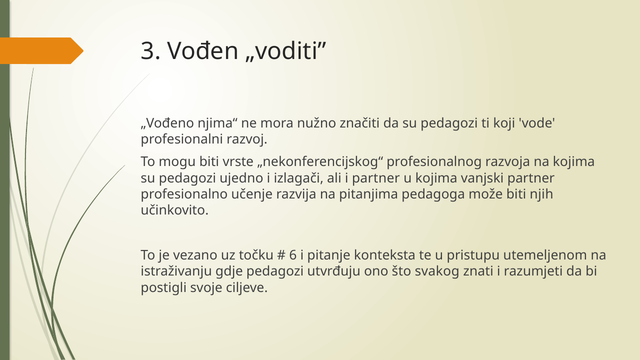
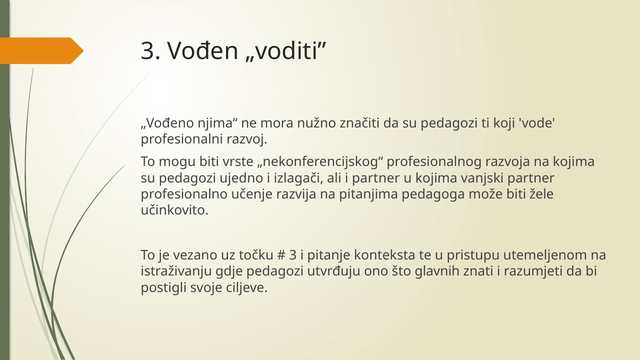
njih: njih -> žele (542, 194)
6: 6 -> 3 (293, 256)
svakog: svakog -> glavnih (437, 272)
